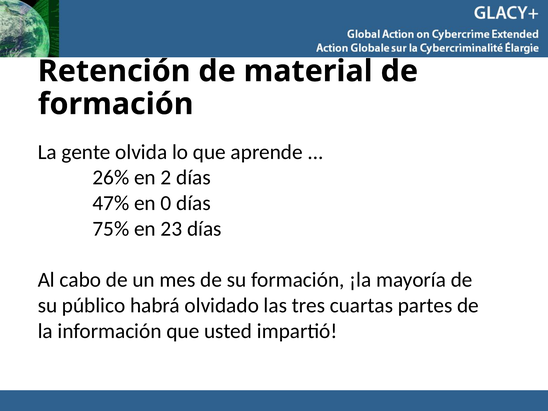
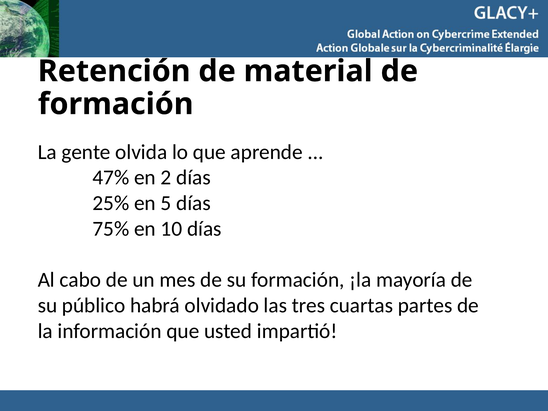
26%: 26% -> 47% (111, 178)
47%: 47% -> 25% (111, 203)
0: 0 -> 5 (166, 203)
23: 23 -> 10 (171, 229)
